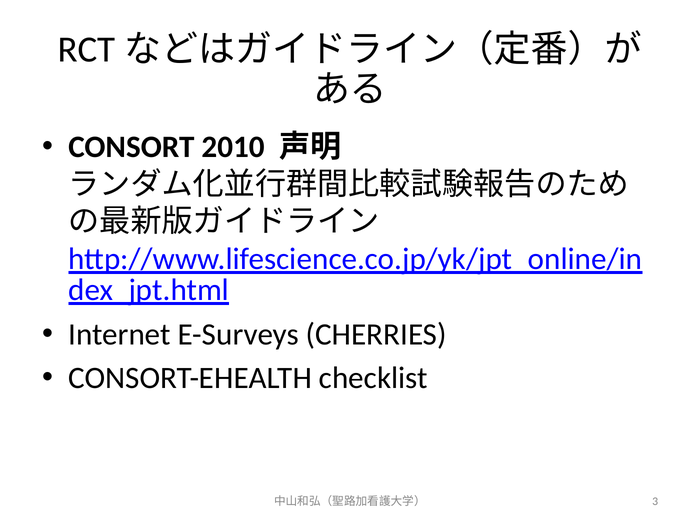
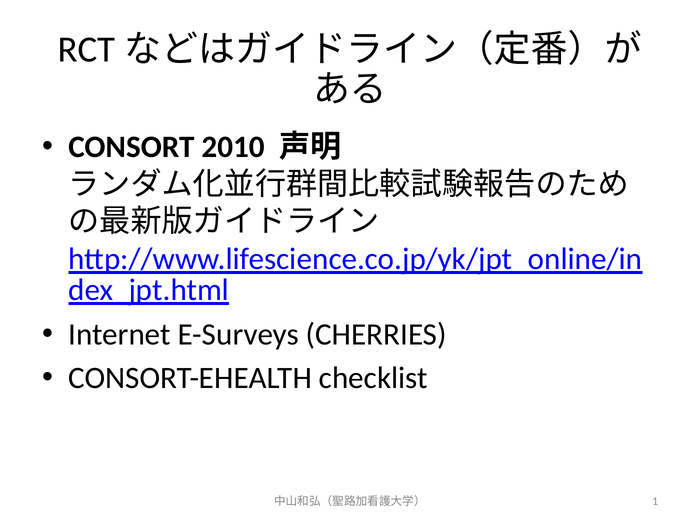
3: 3 -> 1 (655, 501)
